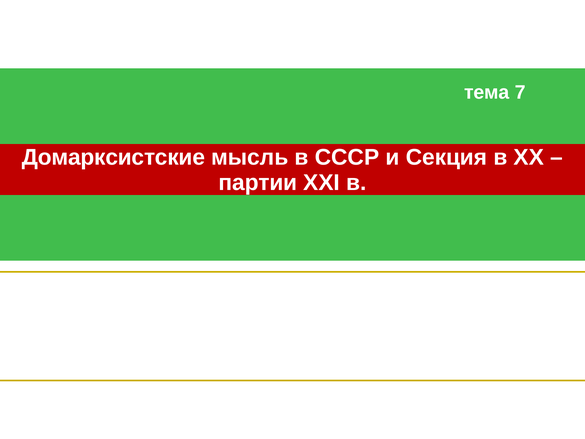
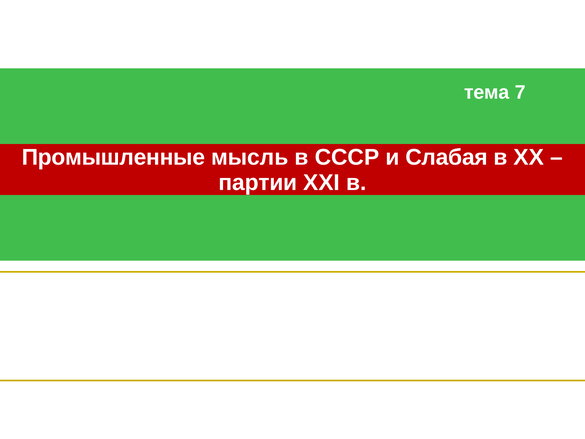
Домарксистские: Домарксистские -> Промышленные (113, 157)
Секция: Секция -> Слабая (447, 157)
